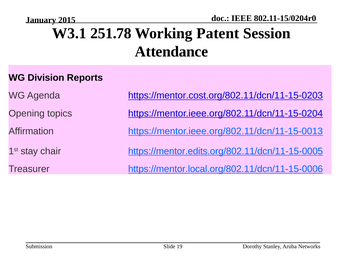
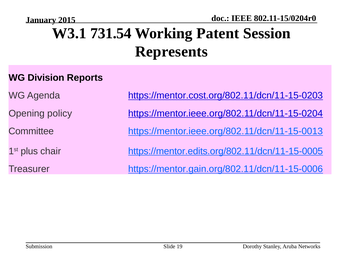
251.78: 251.78 -> 731.54 (111, 33)
Attendance: Attendance -> Represents (171, 52)
topics: topics -> policy (60, 113)
Affirmation: Affirmation -> Committee (31, 131)
stay: stay -> plus (29, 151)
https://mentor.local.org/802.11/dcn/11-15-0006: https://mentor.local.org/802.11/dcn/11-15-0006 -> https://mentor.gain.org/802.11/dcn/11-15-0006 (226, 169)
